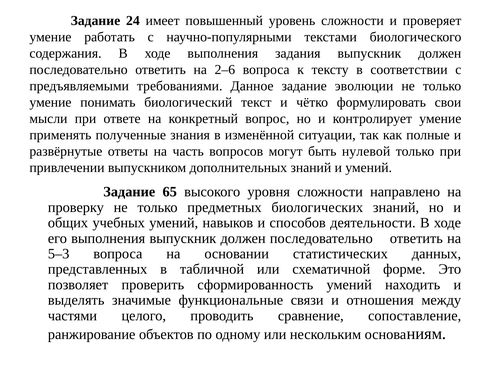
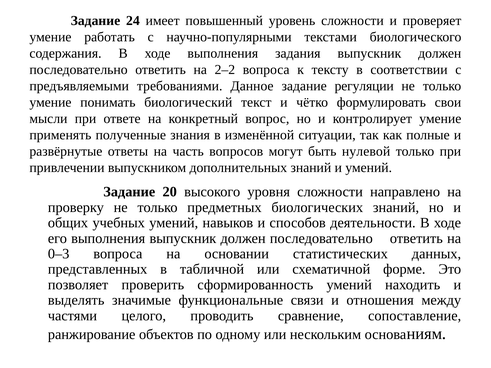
2–6: 2–6 -> 2–2 (225, 70)
эволюции: эволюции -> регуляции (364, 86)
65: 65 -> 20 (170, 192)
5–3: 5–3 -> 0–3 (59, 254)
